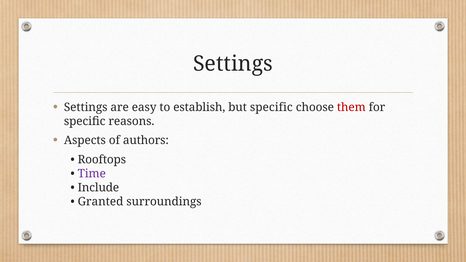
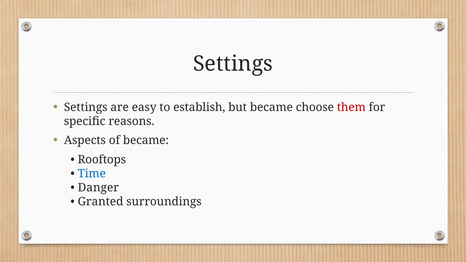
but specific: specific -> became (271, 107)
of authors: authors -> became (146, 140)
Time colour: purple -> blue (92, 174)
Include: Include -> Danger (98, 188)
